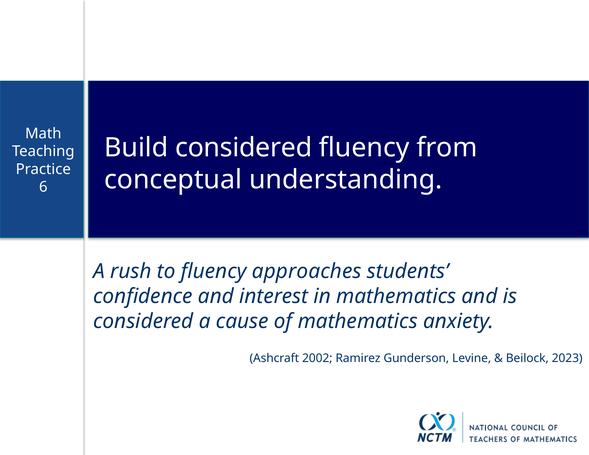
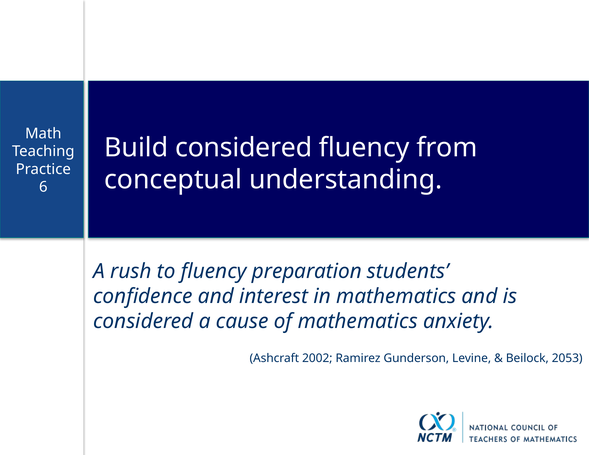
approaches: approaches -> preparation (307, 271)
2023: 2023 -> 2053 (567, 358)
